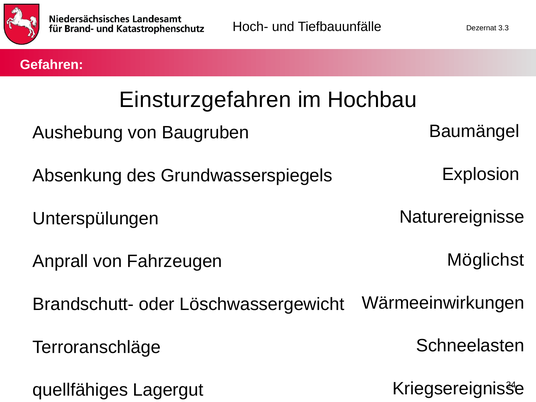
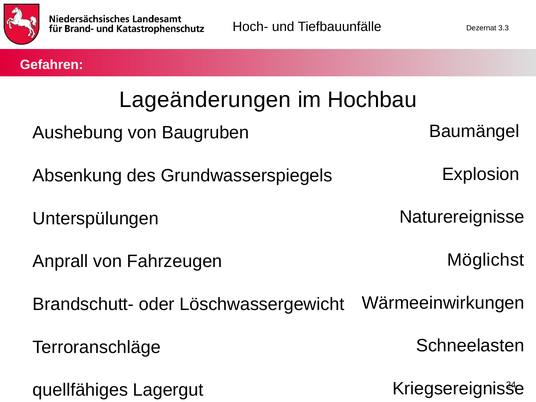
Einsturzgefahren: Einsturzgefahren -> Lageänderungen (205, 100)
